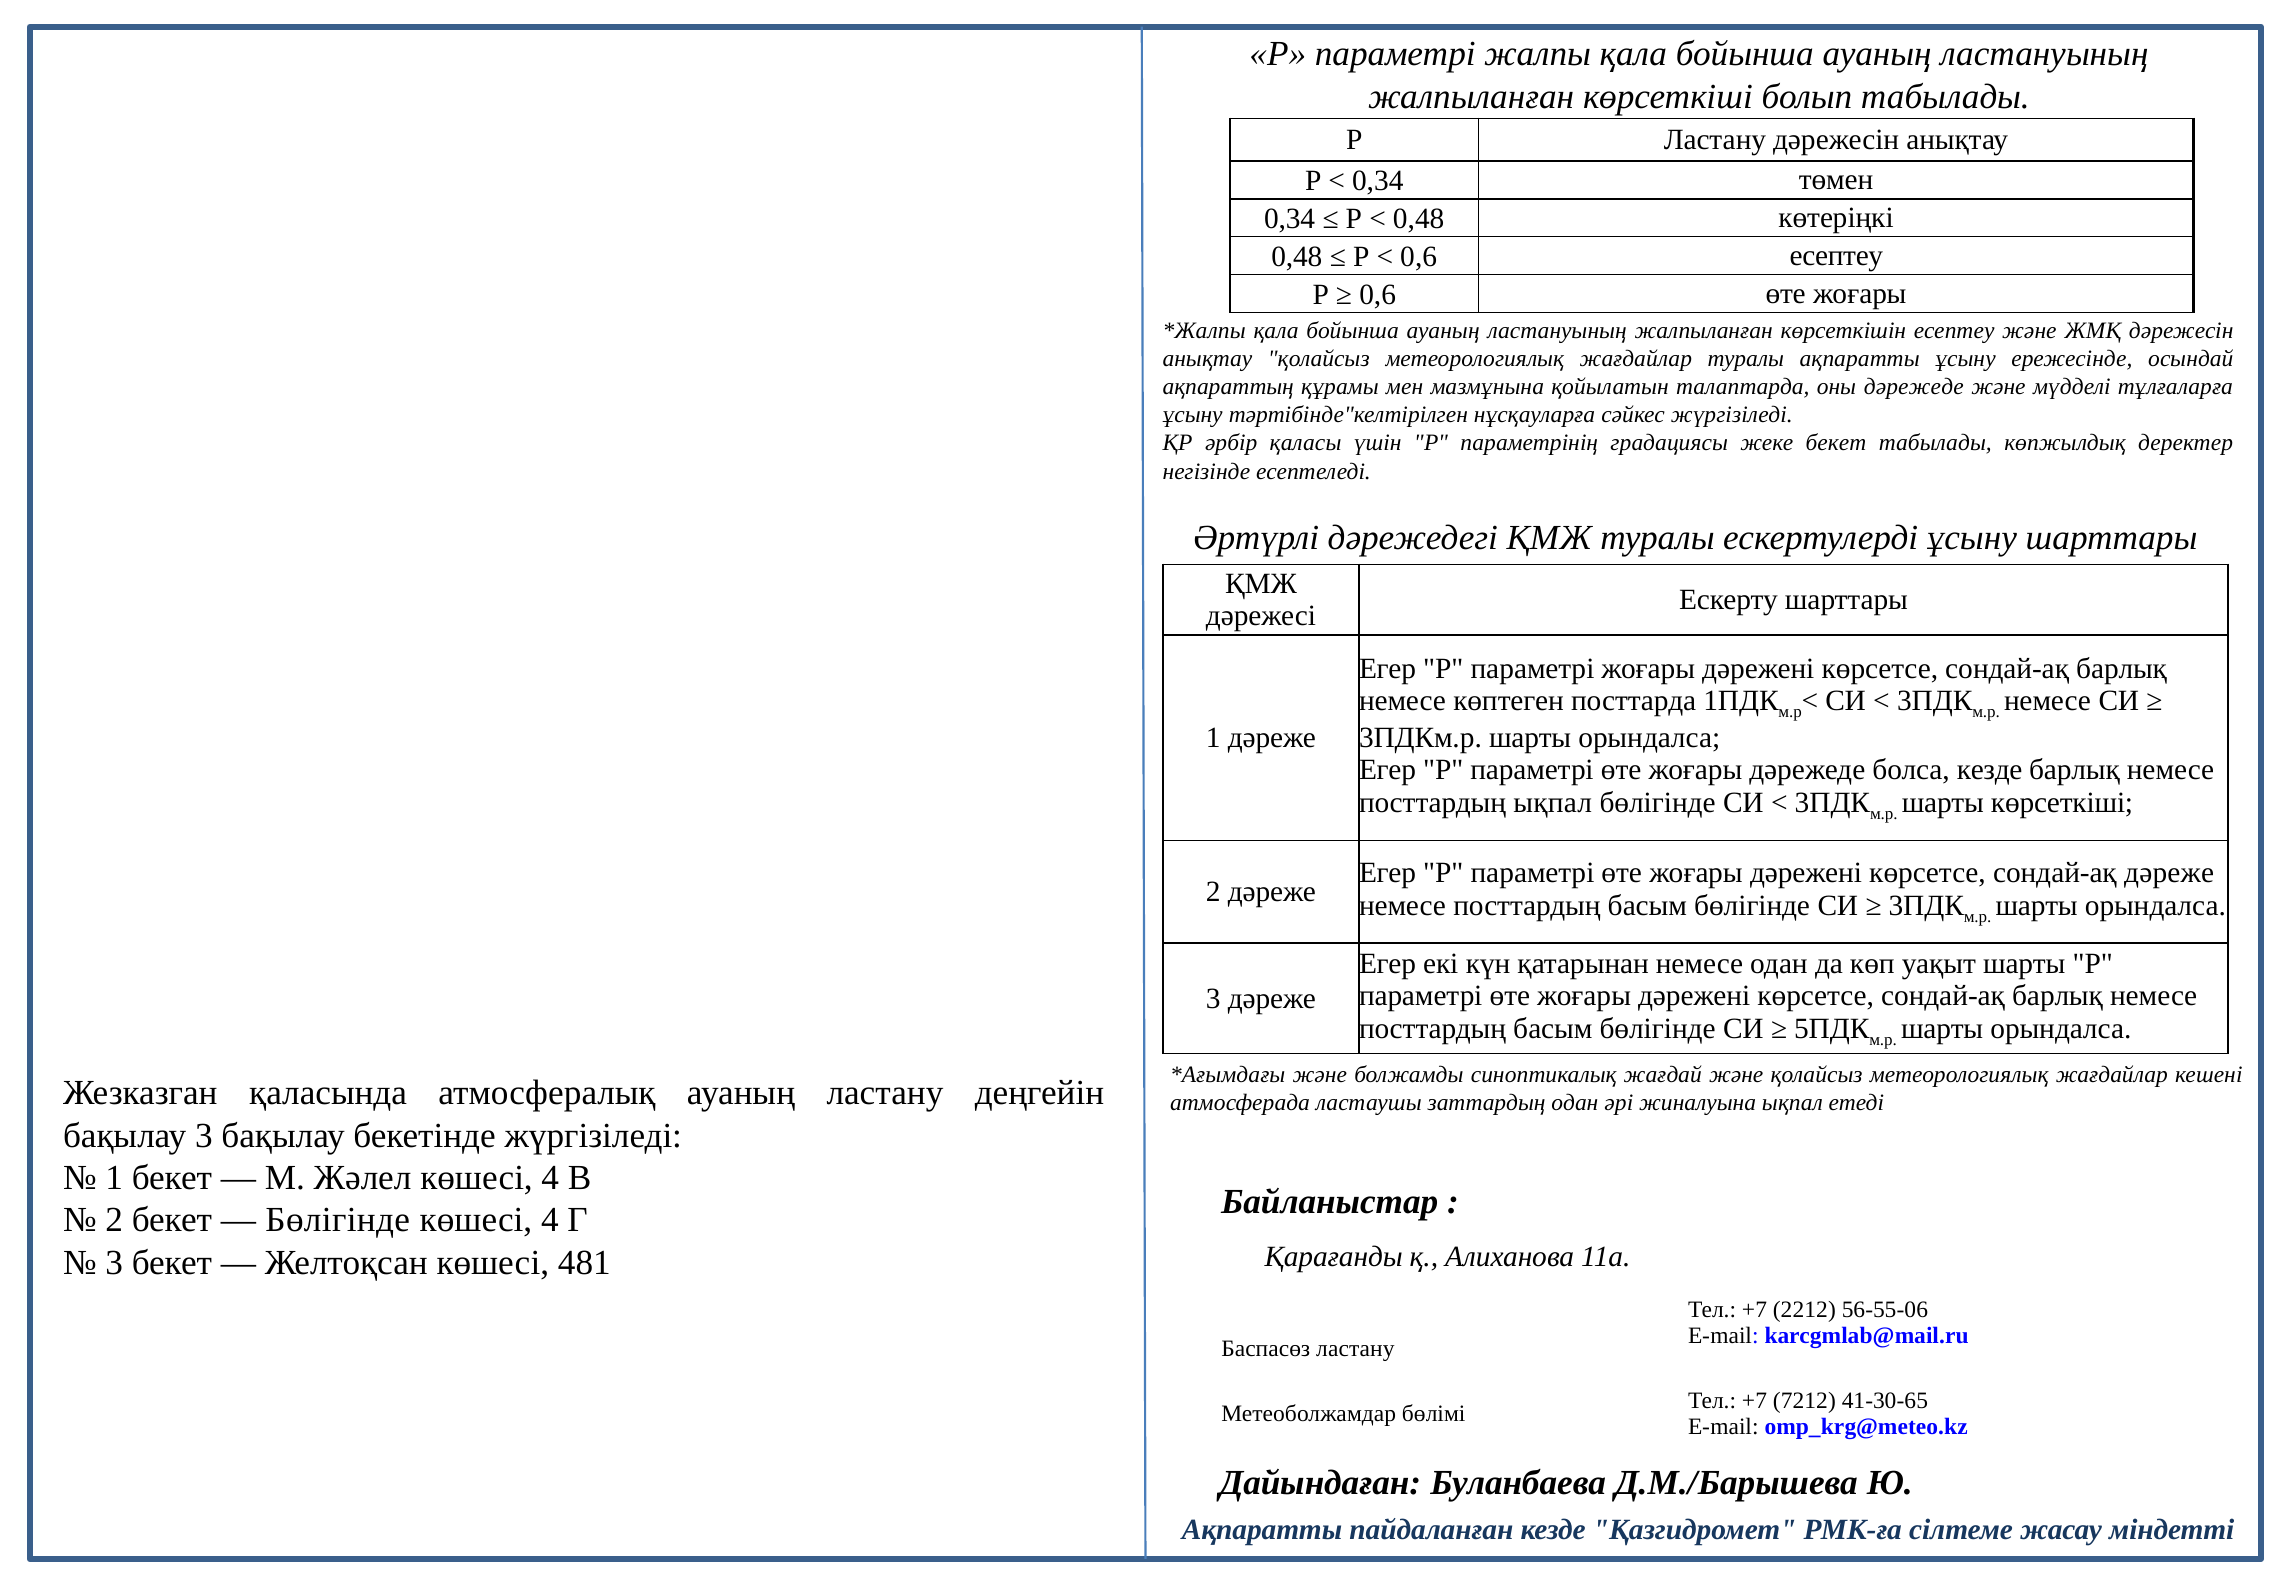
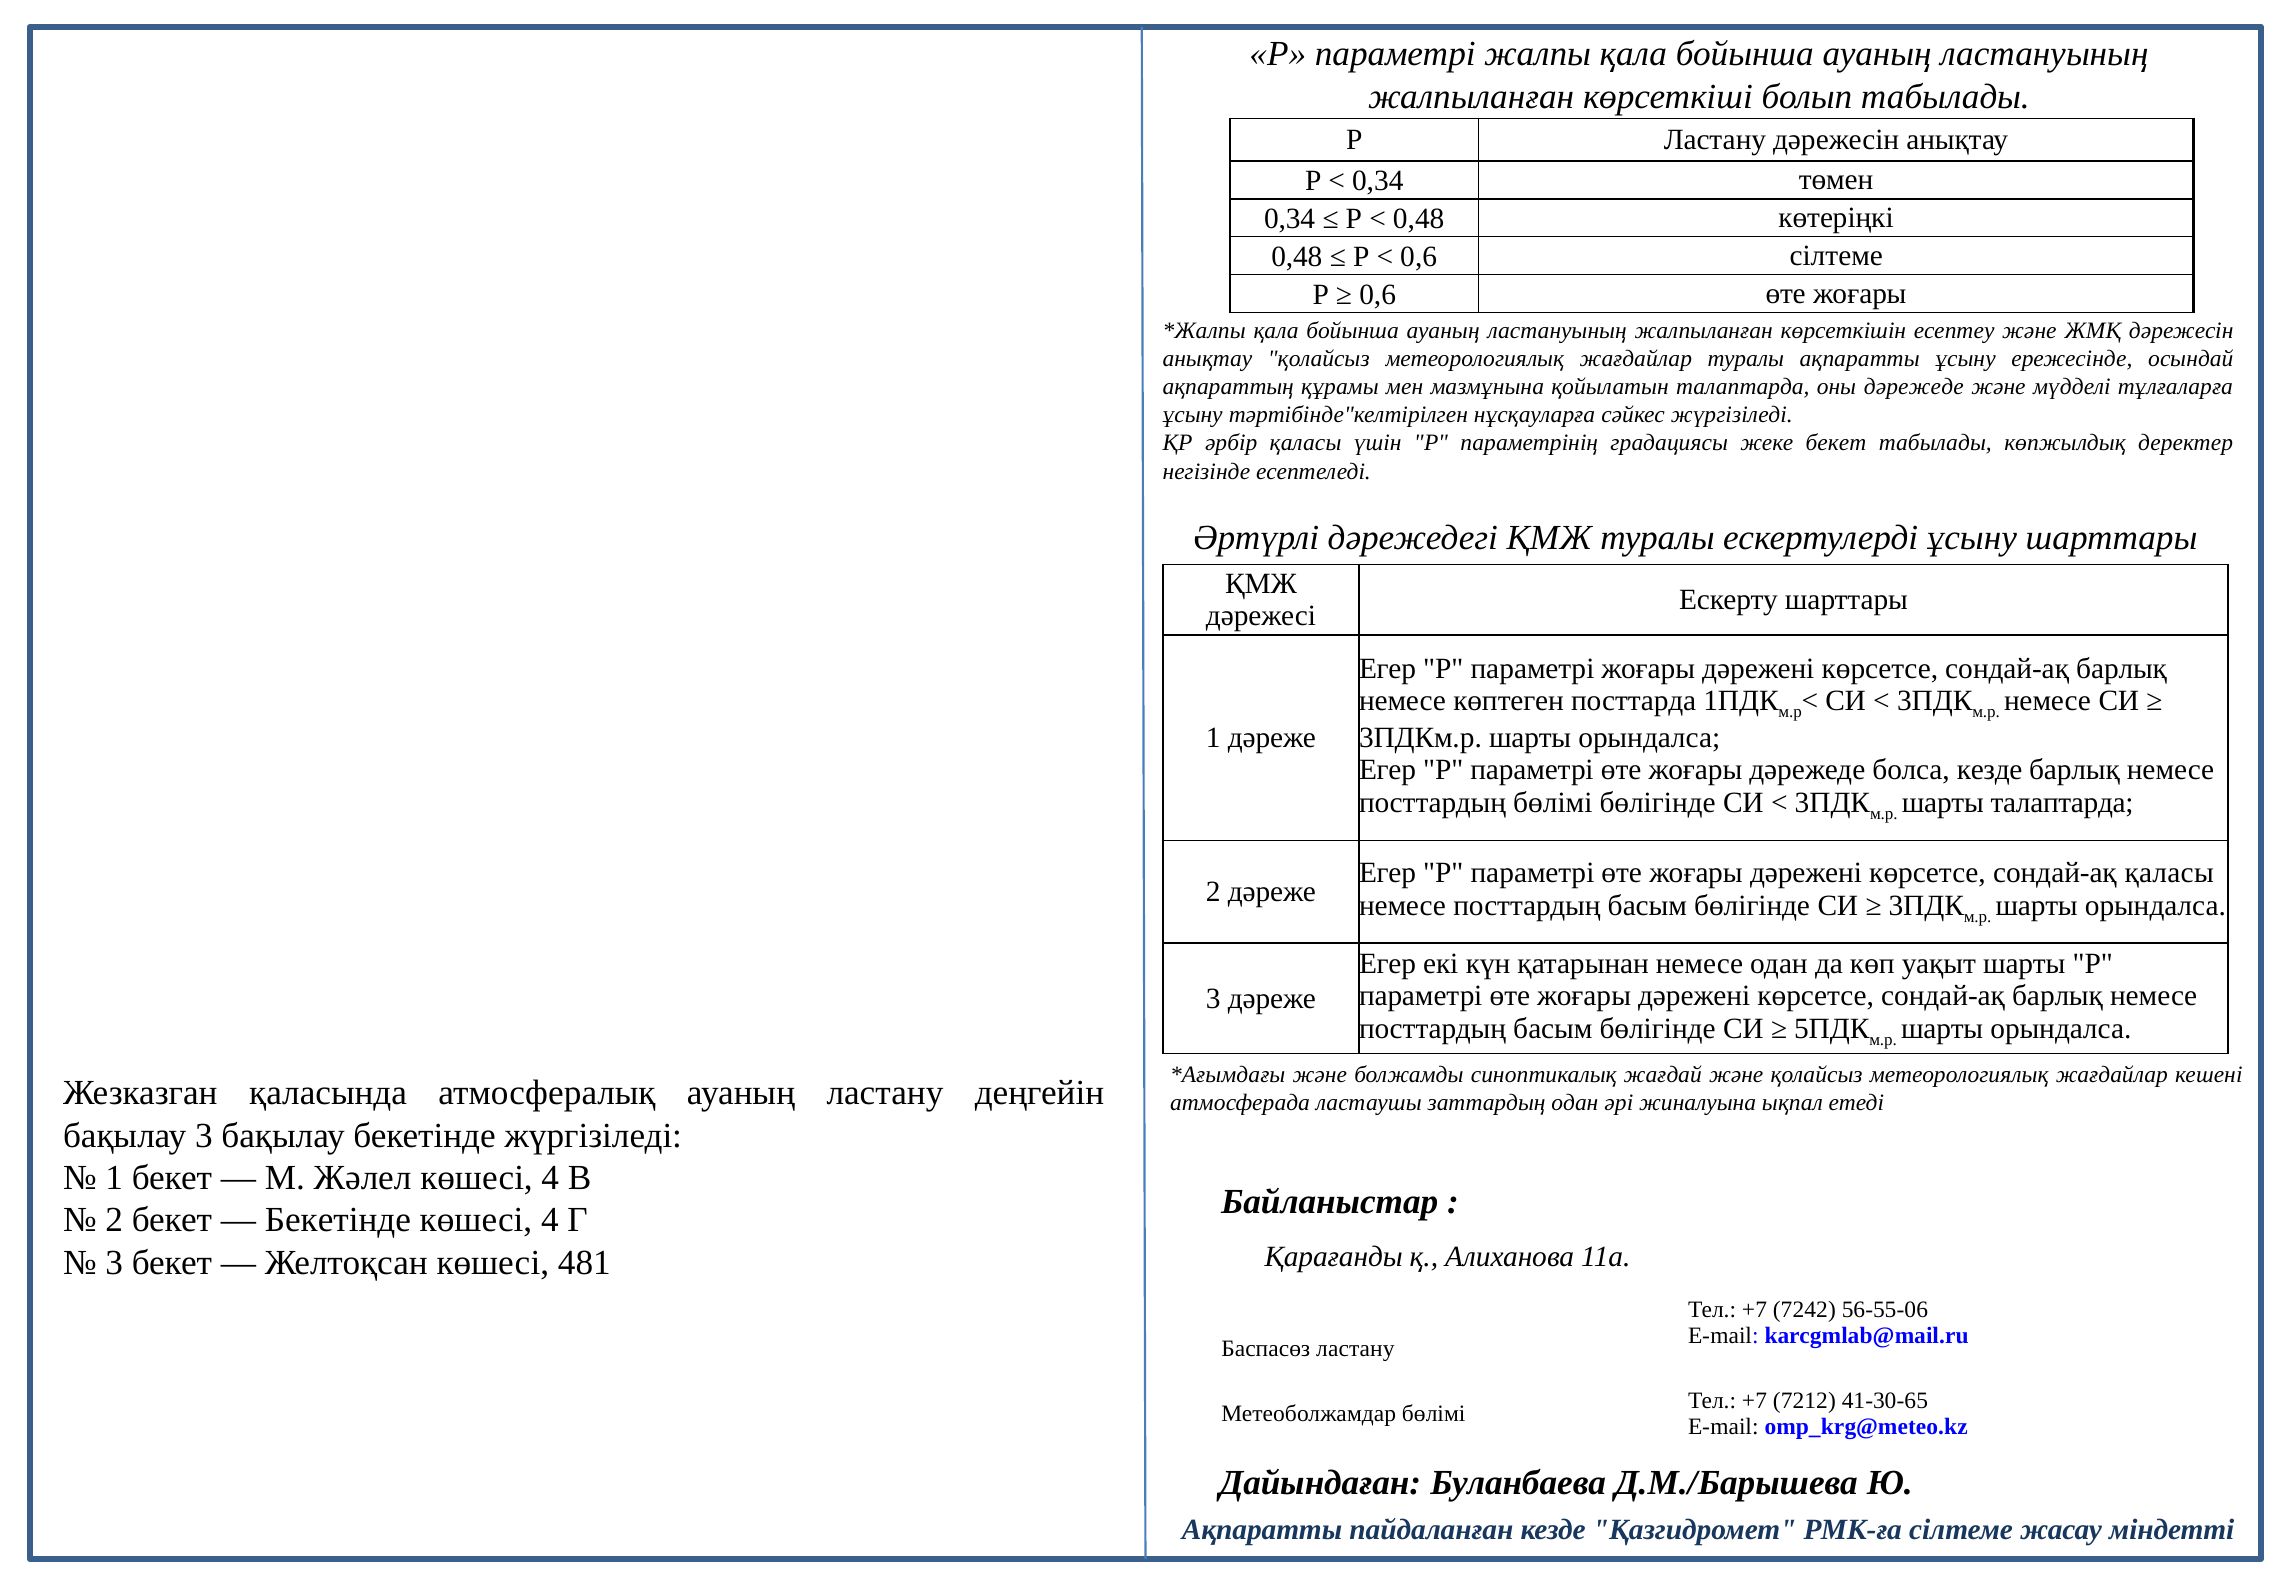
0,6 есептеу: есептеу -> сілтеме (1836, 256)
посттардың ықпал: ықпал -> бөлімі (1553, 803)
шарты көрсеткіші: көрсеткіші -> талаптарда (2062, 803)
сондай-ақ дәреже: дәреже -> қаласы (2169, 873)
Бөлігінде: Бөлігінде -> Бекетінде (338, 1220)
2212: 2212 -> 7242 (1804, 1309)
